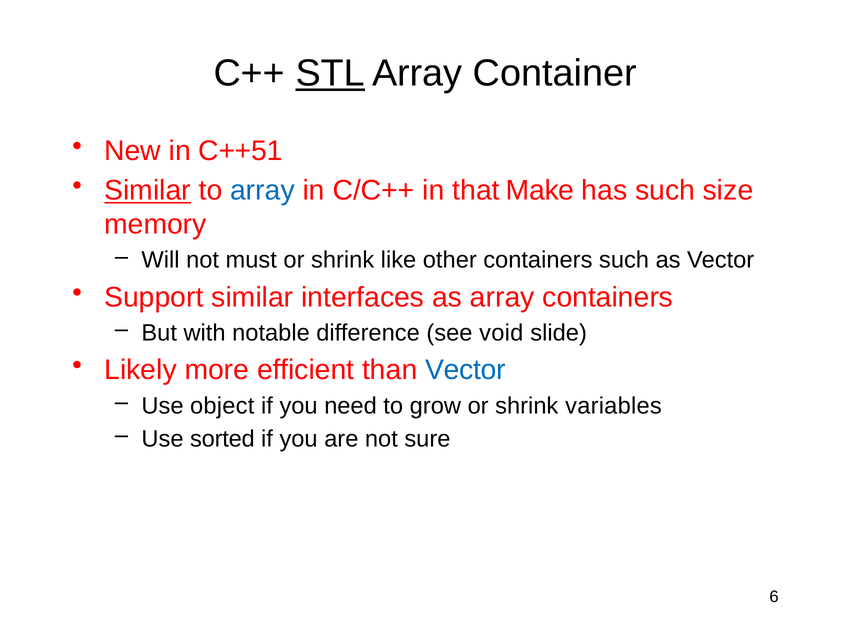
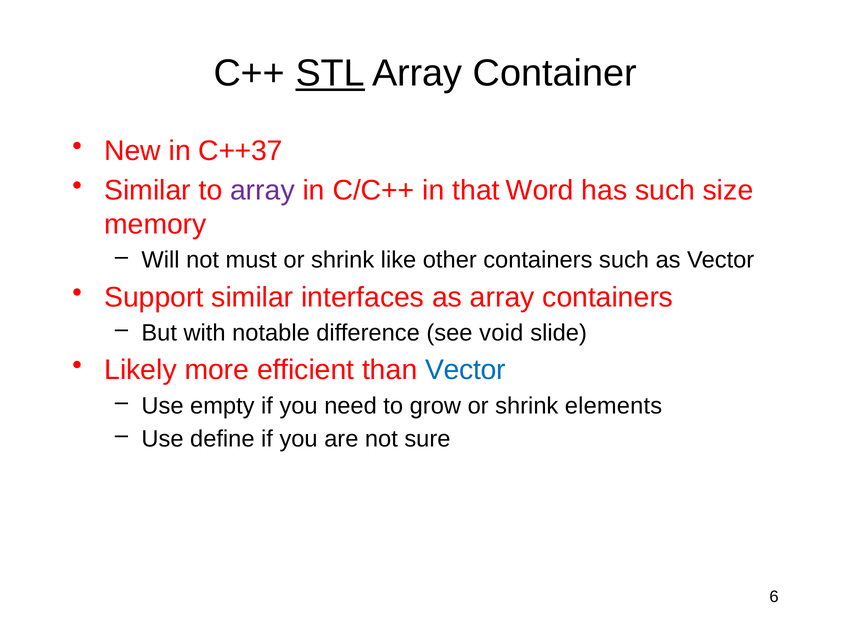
C++51: C++51 -> C++37 (240, 151)
Similar underline: present -> none (148, 191)
array colour: blue -> purple (263, 191)
Make: Make -> Word (540, 191)
object: object -> empty (222, 406)
variables: variables -> elements (613, 406)
sorted: sorted -> define (222, 439)
